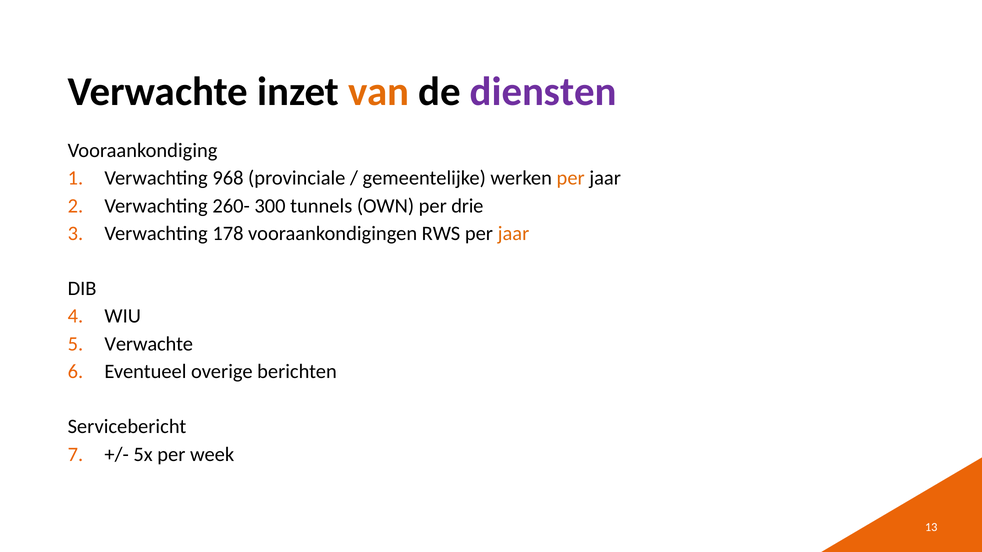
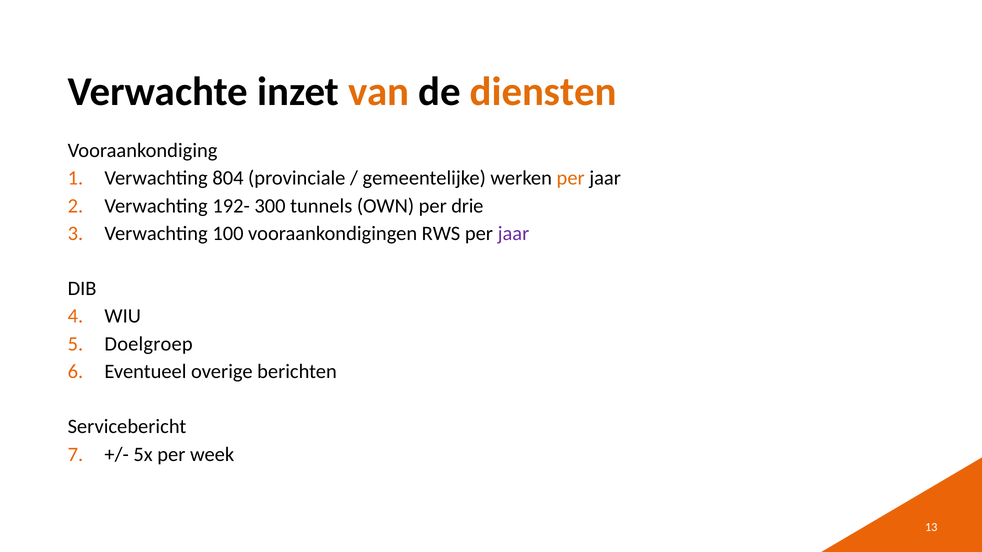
diensten colour: purple -> orange (543, 92)
968: 968 -> 804 (228, 178)
260-: 260- -> 192- (231, 206)
178: 178 -> 100 (228, 234)
jaar colour: orange -> purple (513, 234)
Verwachte: Verwachte -> Doelgroep (149, 344)
